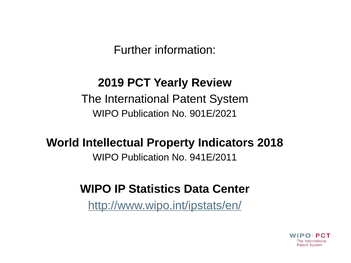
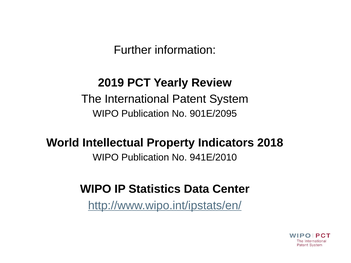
901E/2021: 901E/2021 -> 901E/2095 (213, 114)
941E/2011: 941E/2011 -> 941E/2010 (213, 157)
